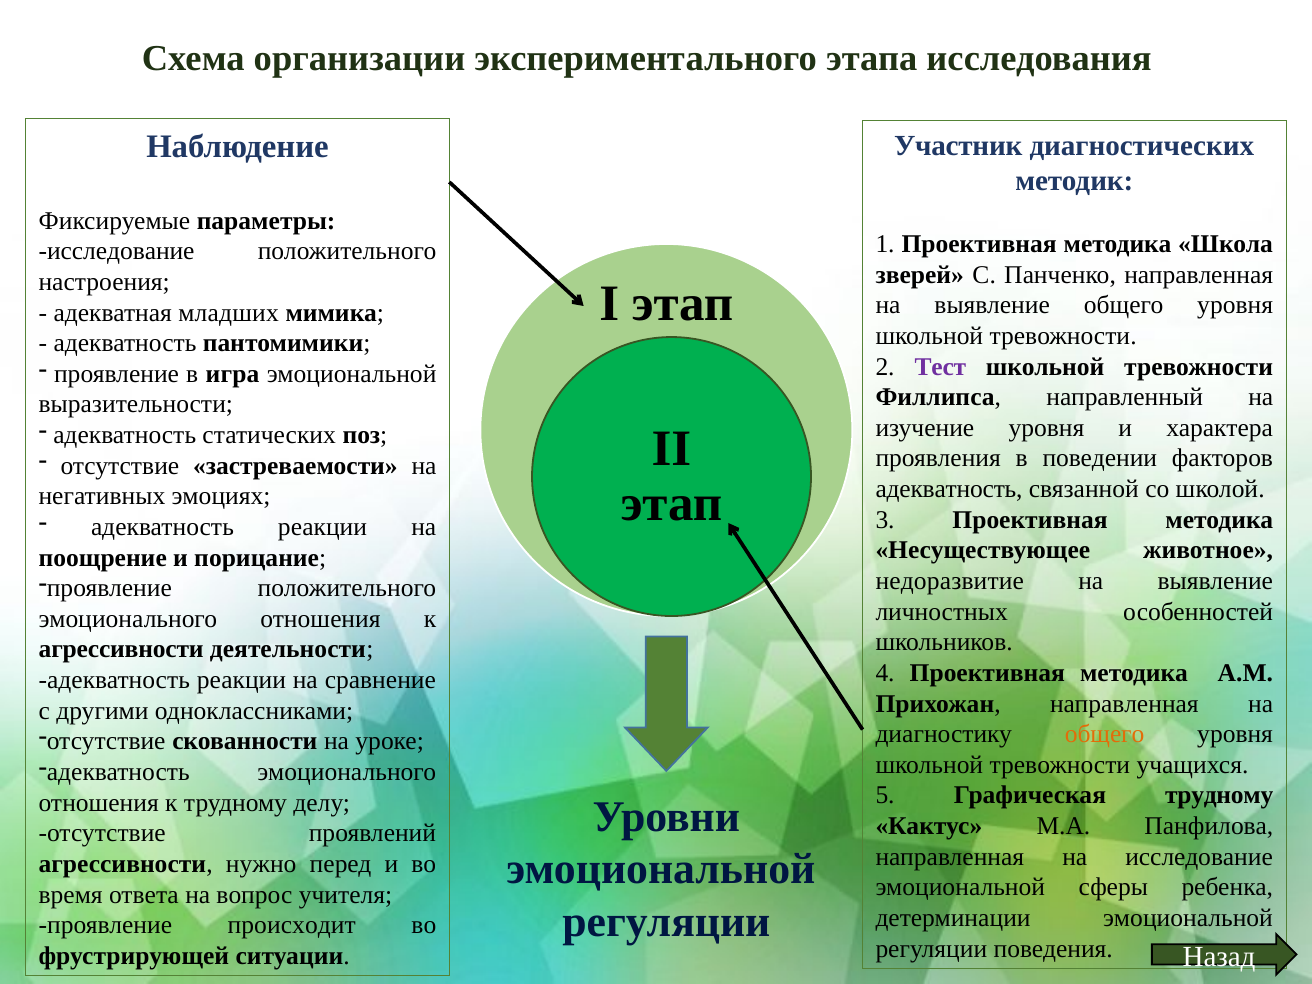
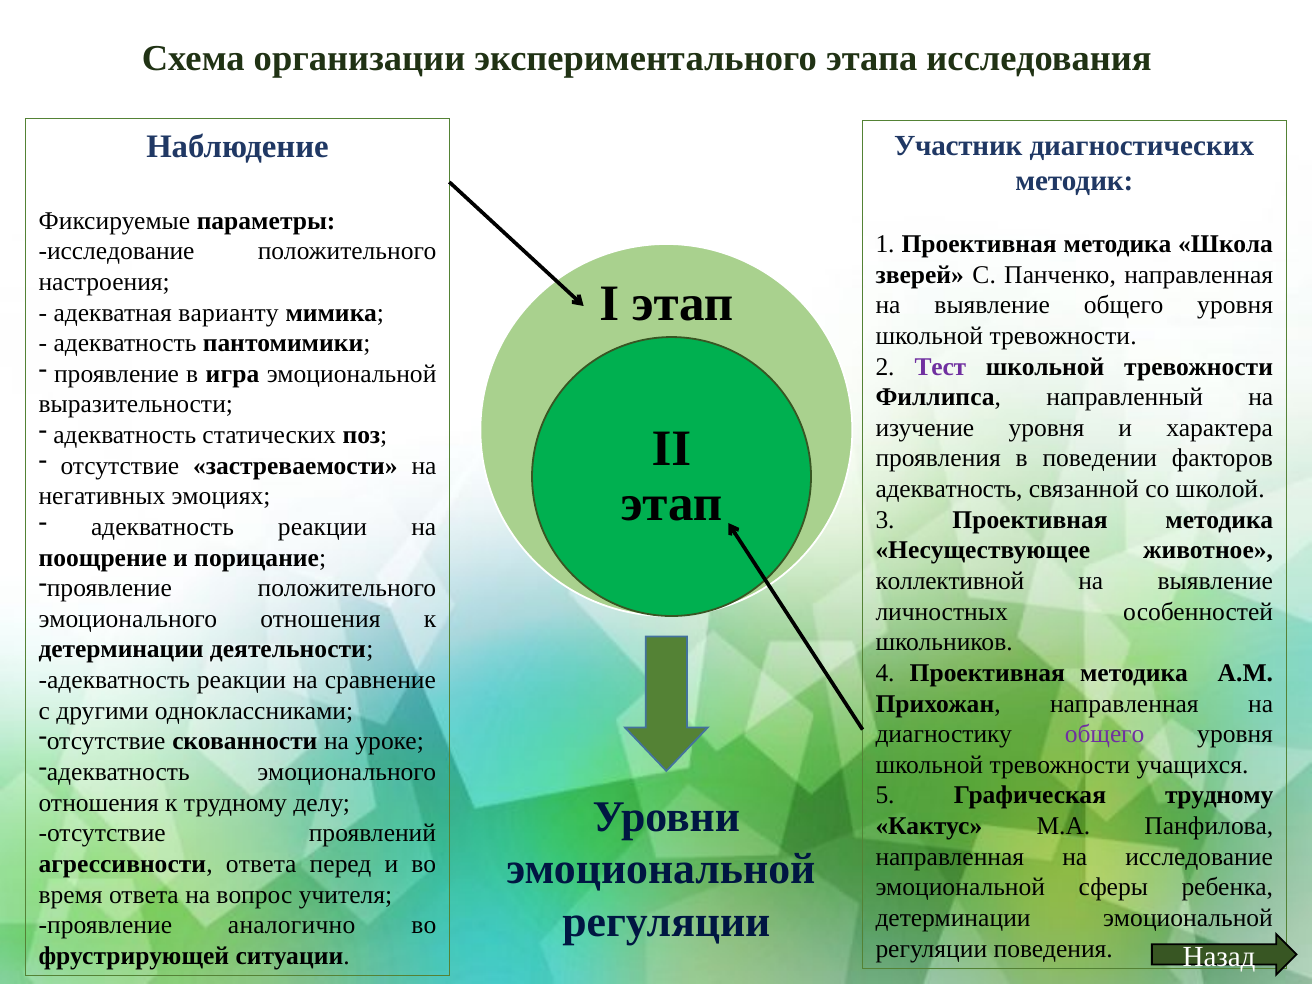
младших: младших -> варианту (229, 313)
недоразвитие: недоразвитие -> коллективной (950, 581)
агрессивности: агрессивности -> детерминации (121, 650)
общего colour: orange -> purple (1105, 734)
агрессивности нужно: нужно -> ответа (261, 864)
происходит: происходит -> аналогично (292, 925)
